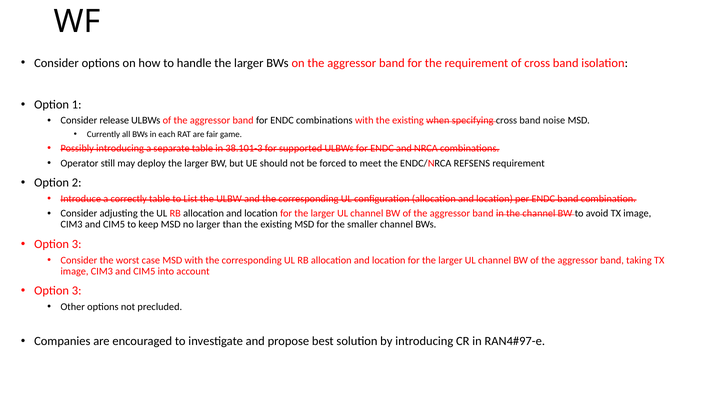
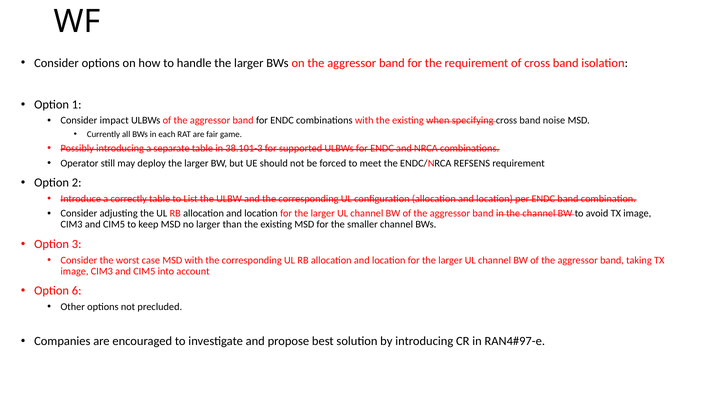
release: release -> impact (114, 120)
3: 3 -> 6 (77, 291)
